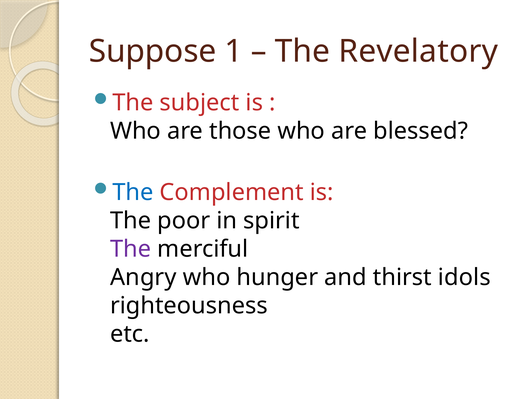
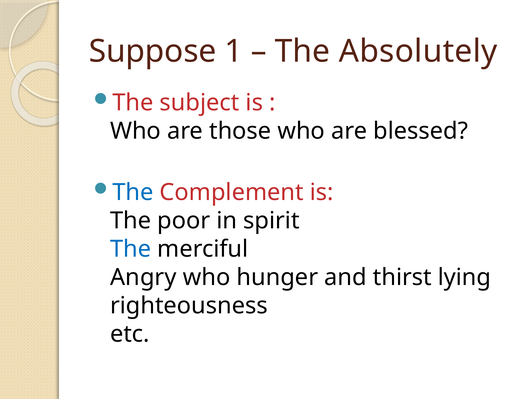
Revelatory: Revelatory -> Absolutely (418, 51)
The colour: purple -> blue (131, 249)
idols: idols -> lying (464, 277)
